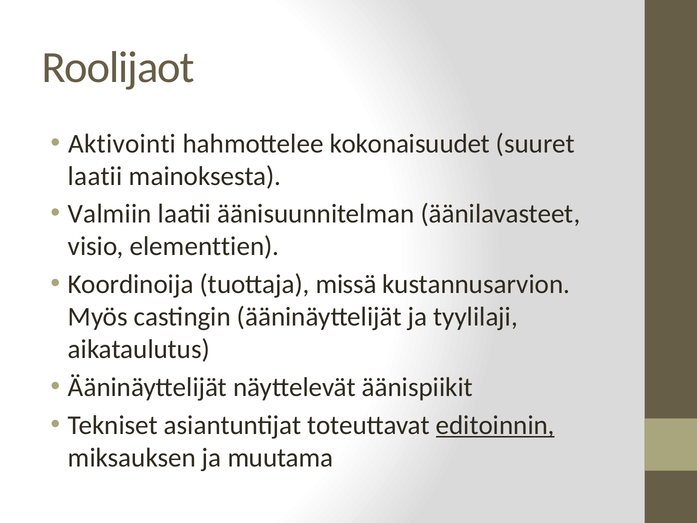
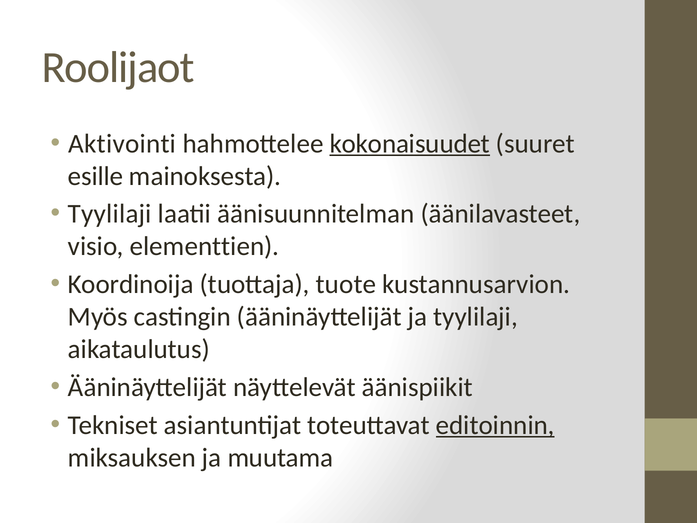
kokonaisuudet underline: none -> present (410, 144)
laatii: laatii -> esille (95, 176)
Valmiin: Valmiin -> Tyylilaji (110, 214)
missä: missä -> tuote (346, 284)
